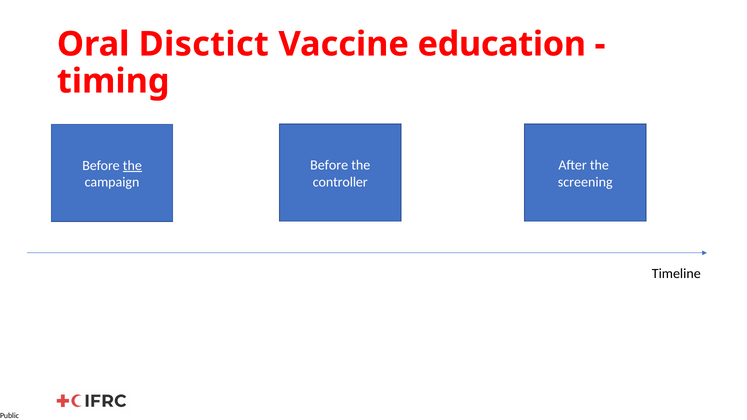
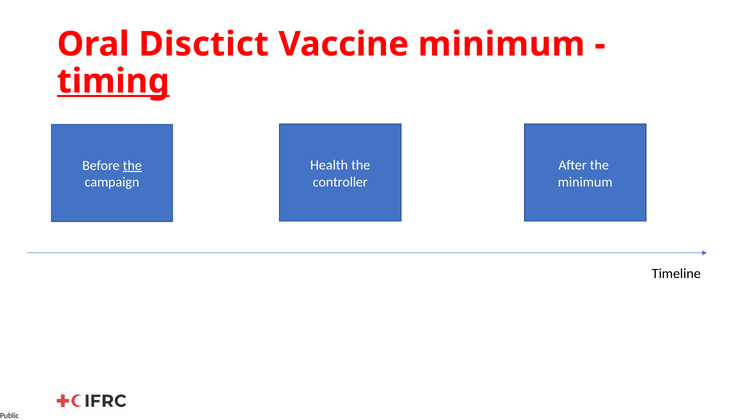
Vaccine education: education -> minimum (501, 44)
timing underline: none -> present (113, 81)
Before: Before -> Health (329, 165)
screening: screening -> minimum (585, 182)
